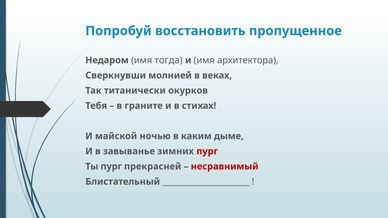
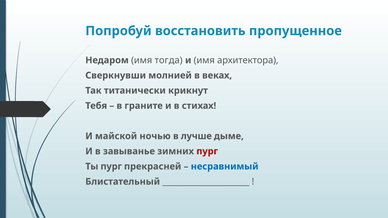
окурков: окурков -> крикнут (188, 91)
каким: каким -> лучше (196, 136)
несравнимый colour: red -> blue (225, 167)
